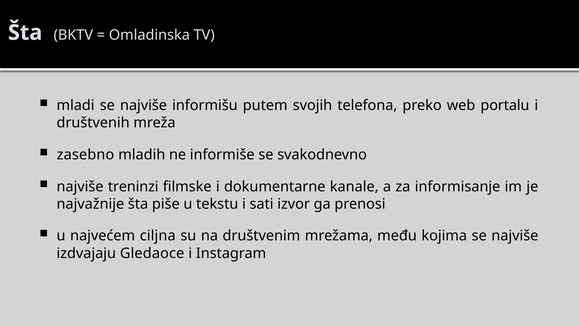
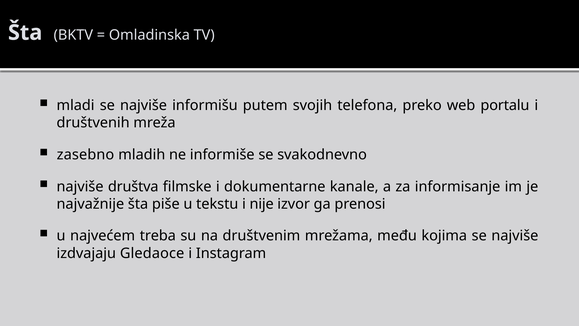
treninzi: treninzi -> društva (133, 186)
sati: sati -> nije (262, 204)
ciljna: ciljna -> treba (158, 236)
